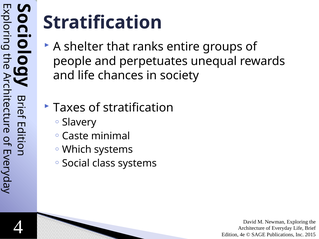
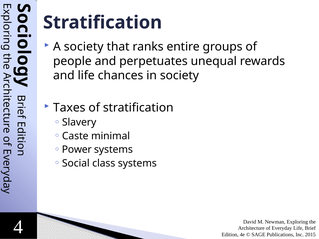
A shelter: shelter -> society (84, 47)
Which: Which -> Power (77, 150)
